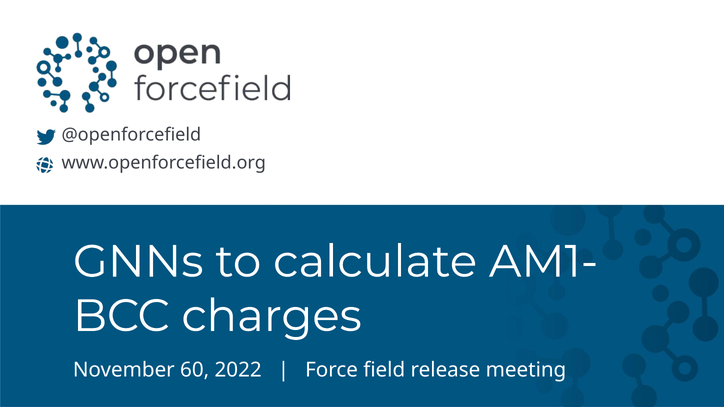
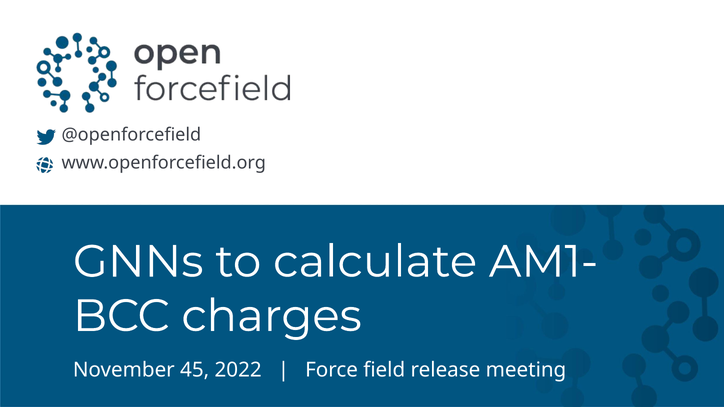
60: 60 -> 45 (195, 370)
